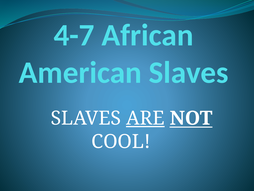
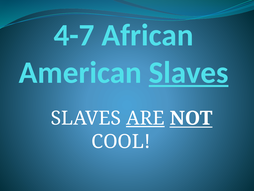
Slaves underline: none -> present (189, 72)
